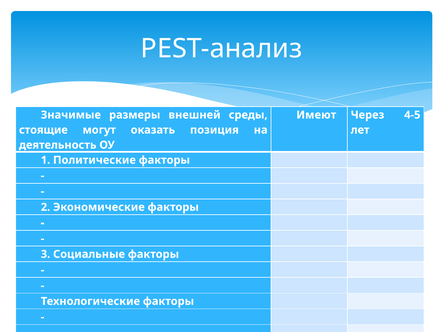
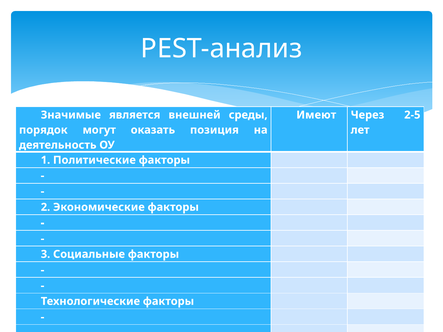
размеры: размеры -> является (135, 115)
4-5: 4-5 -> 2-5 (412, 115)
стоящие: стоящие -> порядок (43, 130)
